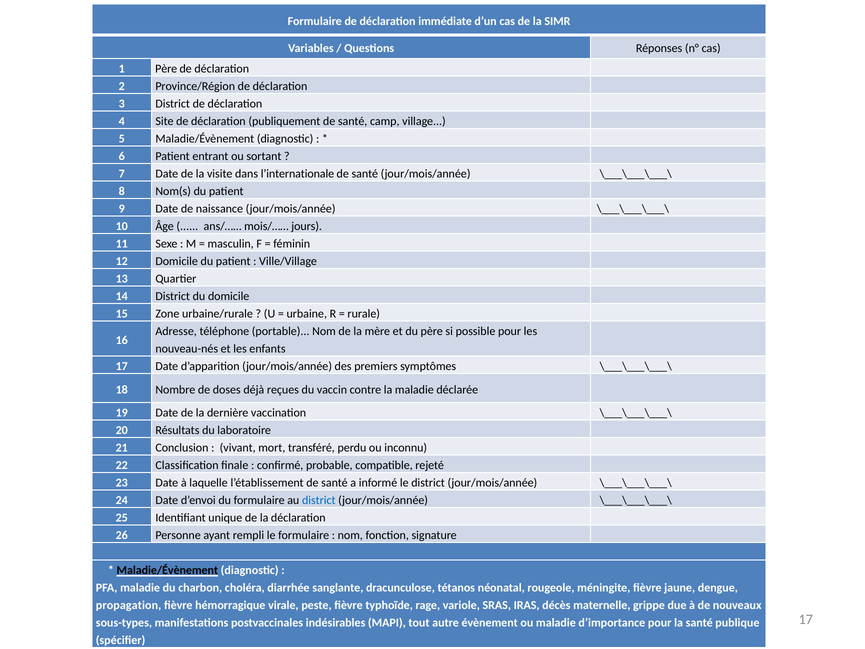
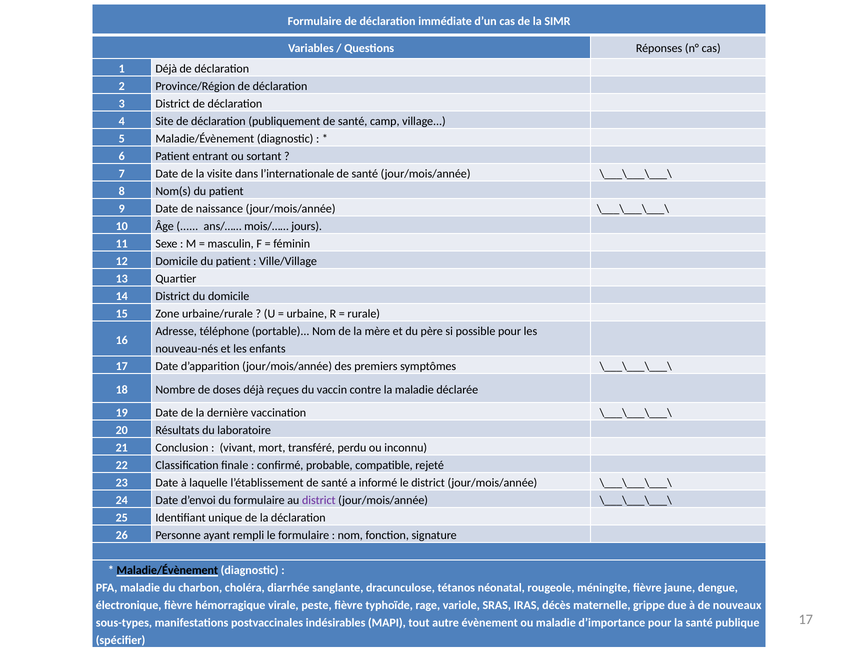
1 Père: Père -> Déjà (166, 69)
district colour: blue -> purple (319, 500)
propagation: propagation -> électronique (129, 605)
